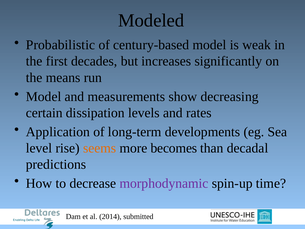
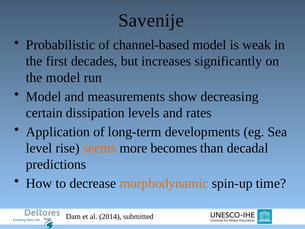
Modeled: Modeled -> Savenije (151, 21)
century-based: century-based -> channel-based (151, 45)
the means: means -> model (63, 77)
morphodynamic colour: purple -> orange (164, 183)
